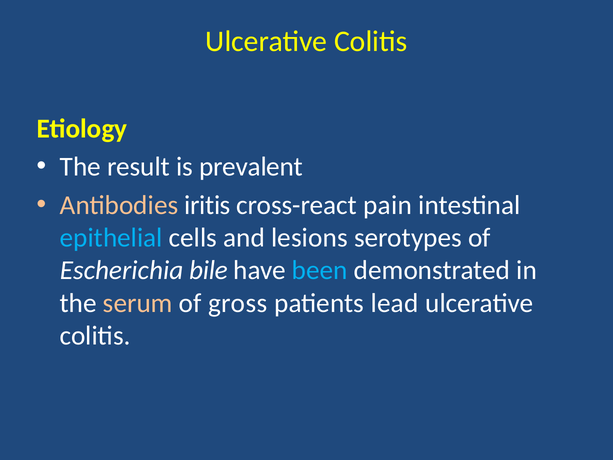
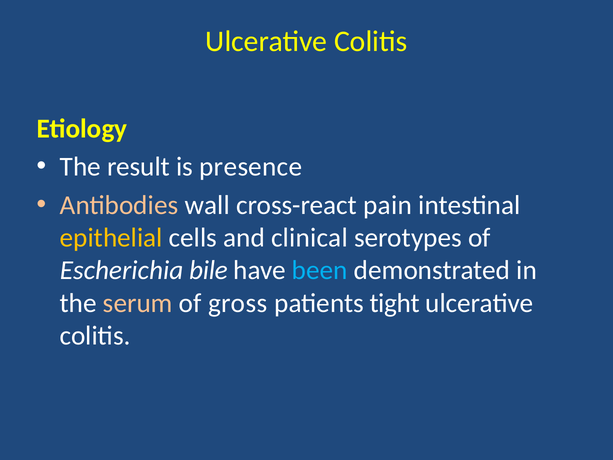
prevalent: prevalent -> presence (251, 167)
iritis: iritis -> wall (207, 205)
epithelial colour: light blue -> yellow (111, 238)
lesions: lesions -> clinical (310, 238)
lead: lead -> tight (395, 303)
